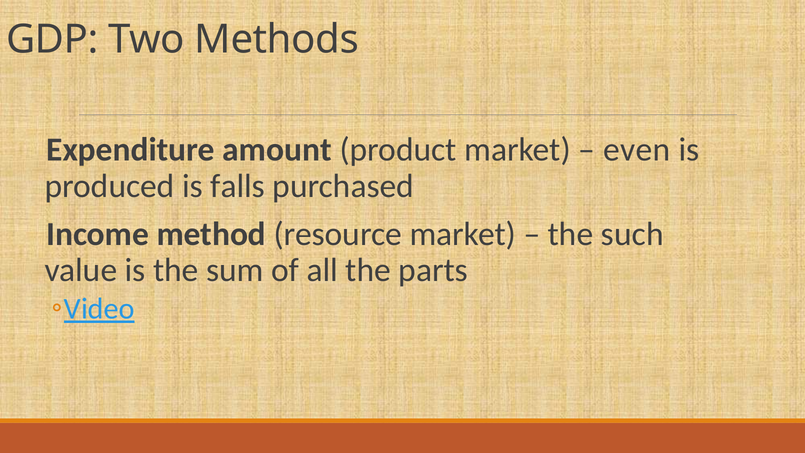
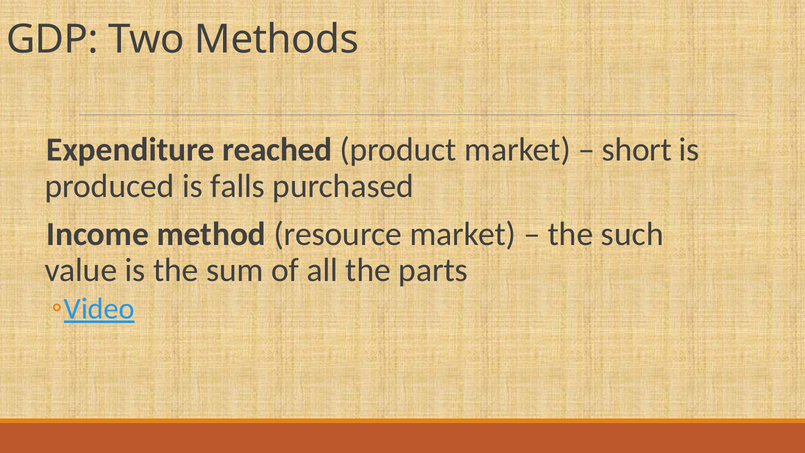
amount: amount -> reached (277, 150)
even: even -> short (637, 150)
